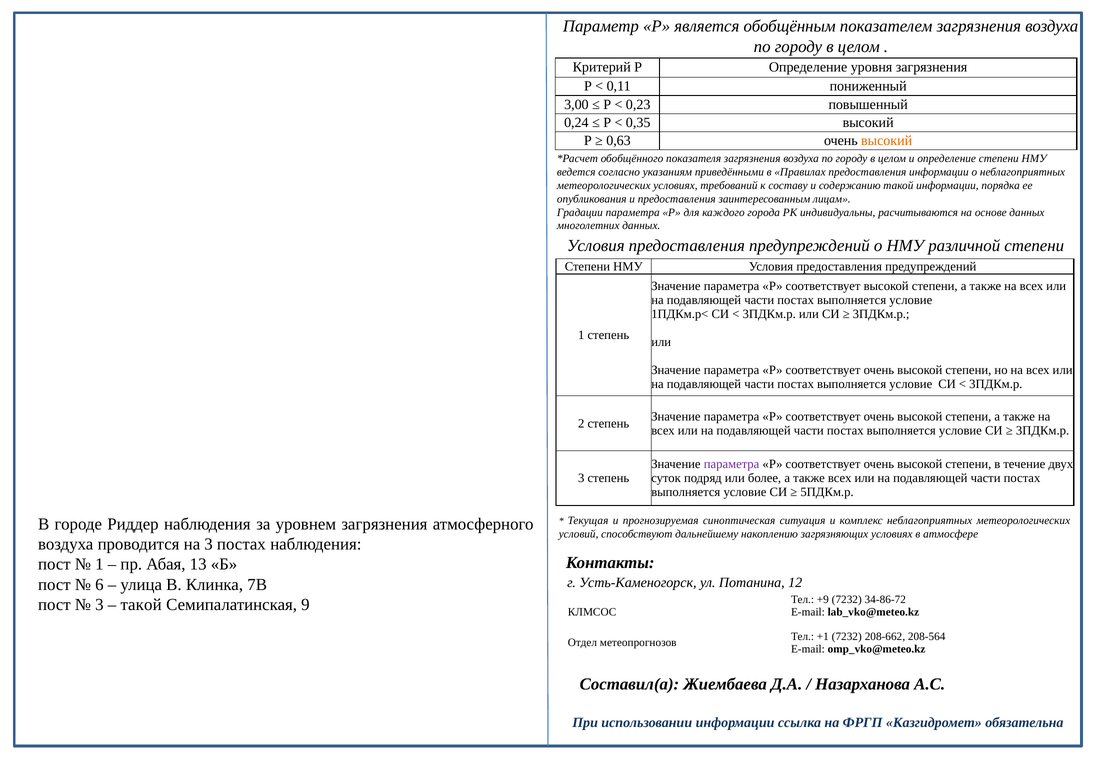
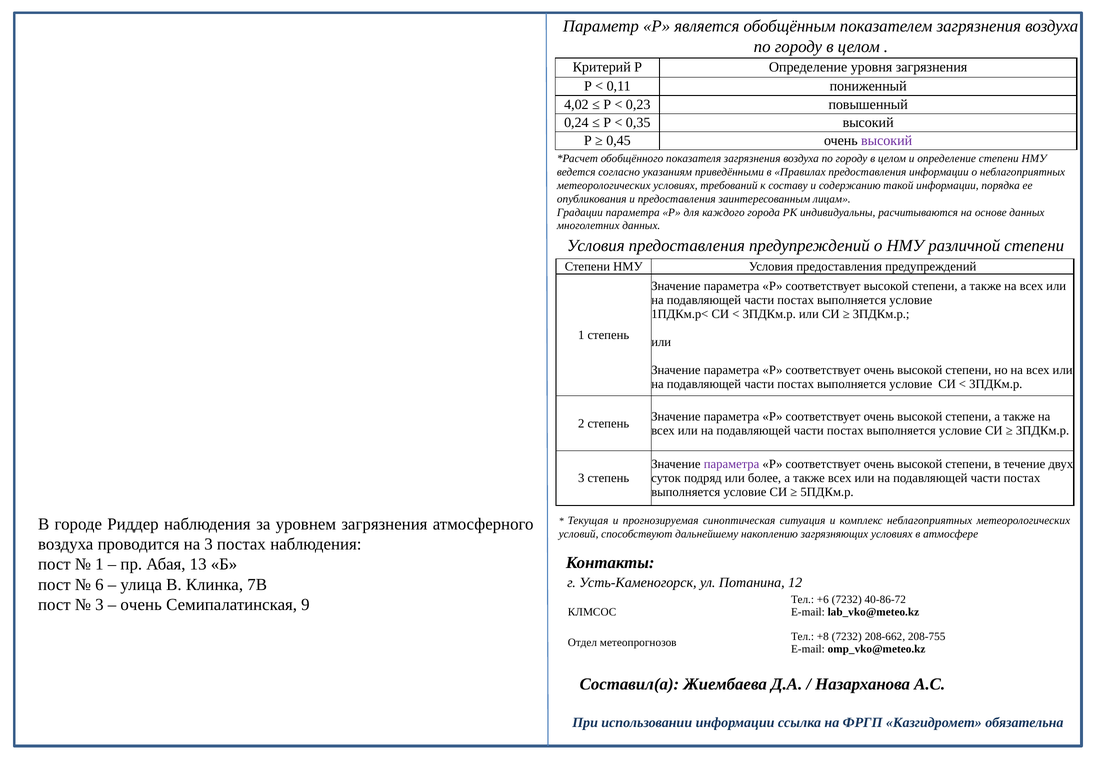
3,00: 3,00 -> 4,02 (576, 104)
0,63: 0,63 -> 0,45 (619, 141)
высокий colour: orange -> purple (887, 141)
+9: +9 -> +6 (823, 599)
34-86-72: 34-86-72 -> 40-86-72 (885, 599)
такой: такой -> очень (141, 605)
+1: +1 -> +8 (823, 636)
208-564: 208-564 -> 208-755 (927, 636)
